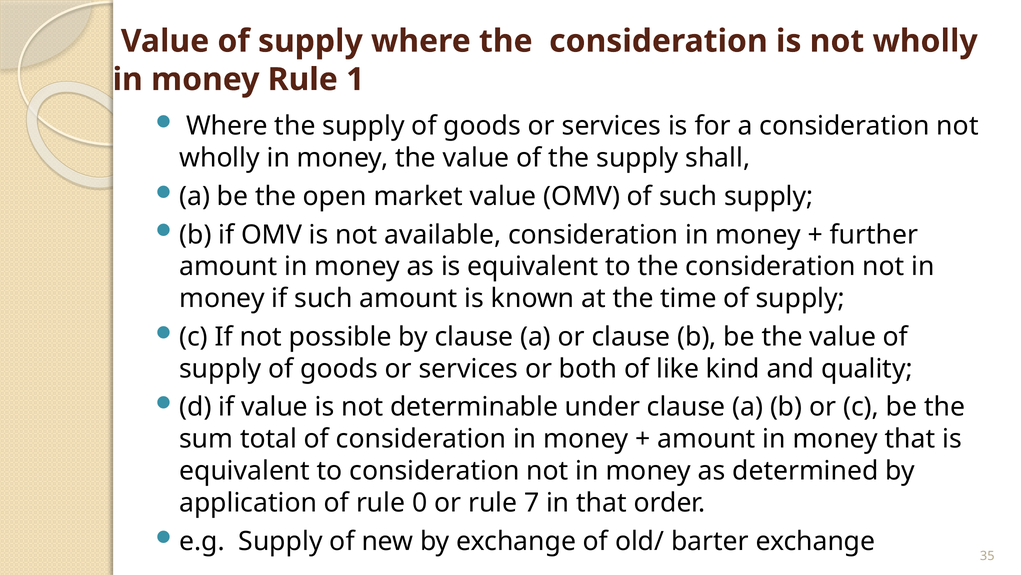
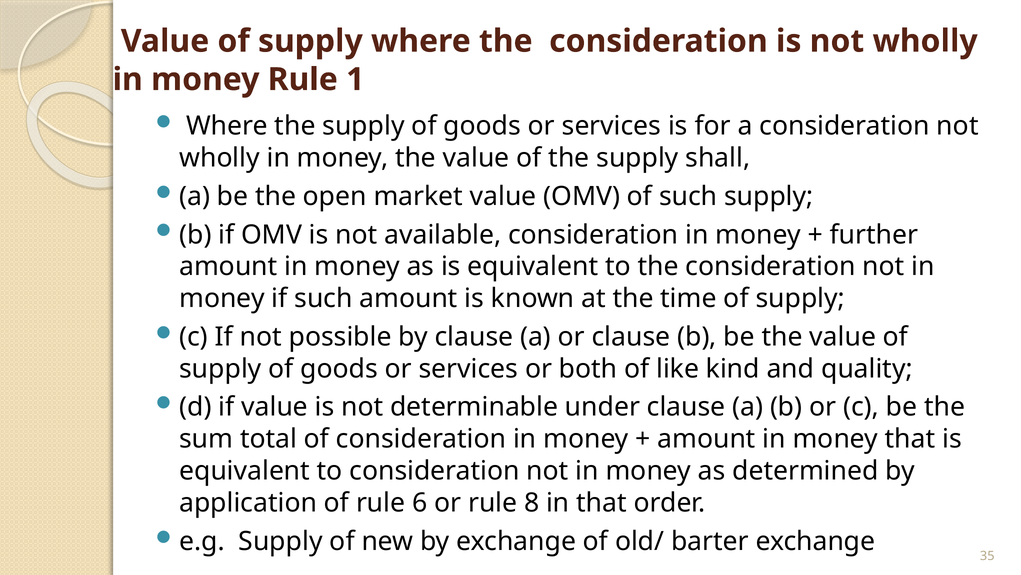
0: 0 -> 6 (420, 502)
7: 7 -> 8 (532, 502)
